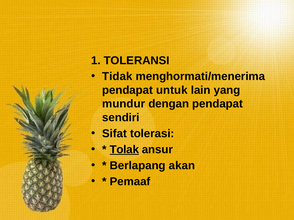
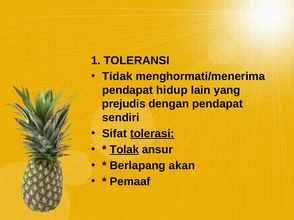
untuk: untuk -> hidup (172, 90)
mundur: mundur -> prejudis (124, 104)
tolerasi underline: none -> present (152, 134)
